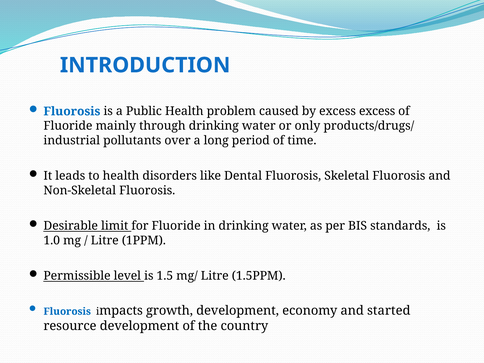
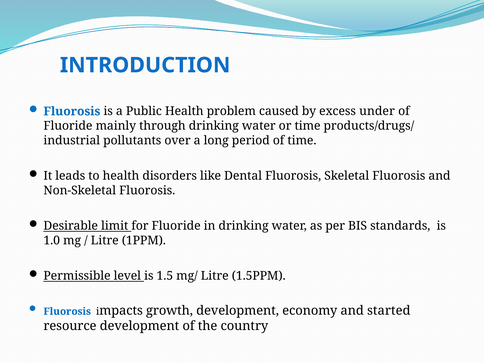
excess excess: excess -> under (377, 111)
or only: only -> time (308, 126)
